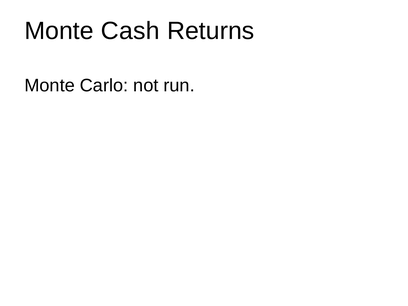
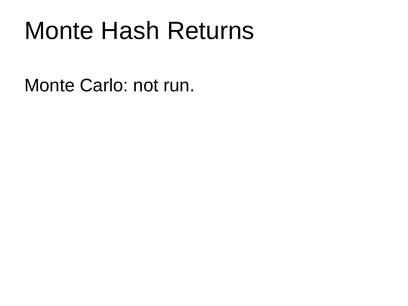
Cash: Cash -> Hash (130, 31)
